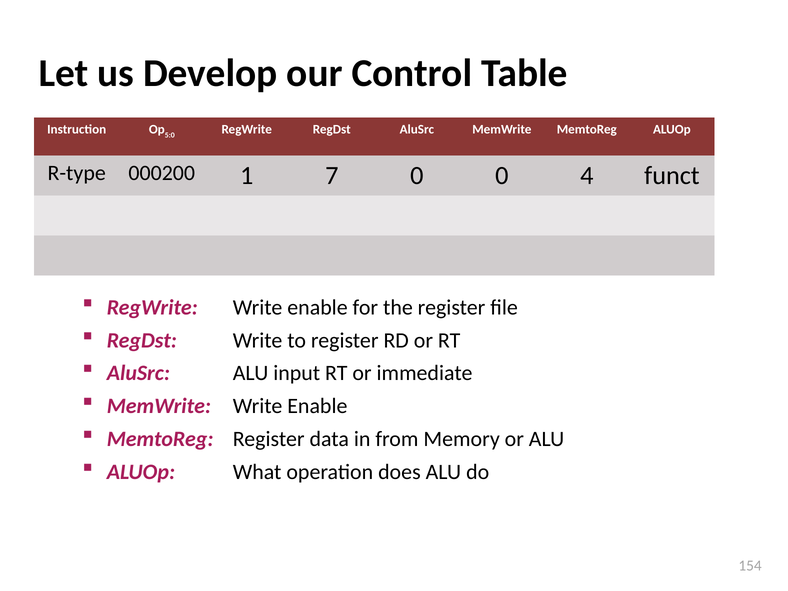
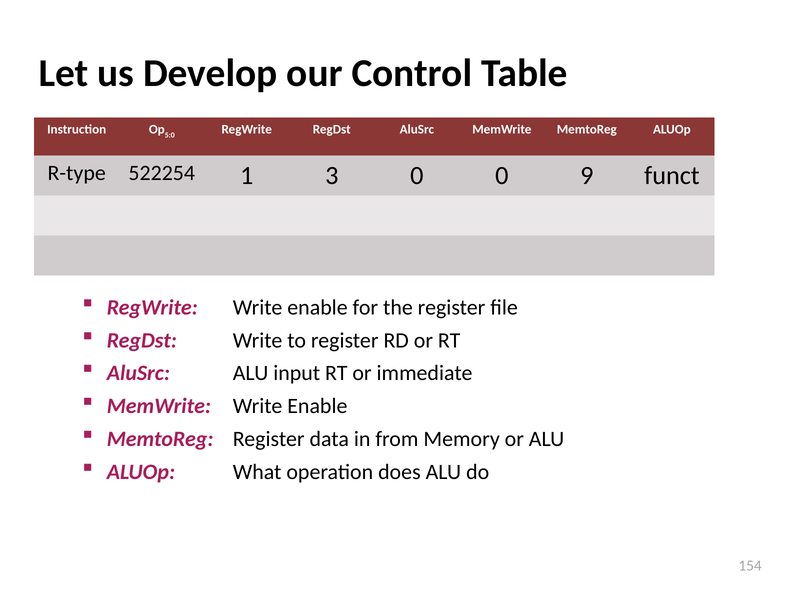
000200: 000200 -> 522254 (162, 173)
7: 7 -> 3 (332, 176)
4: 4 -> 9 (587, 176)
